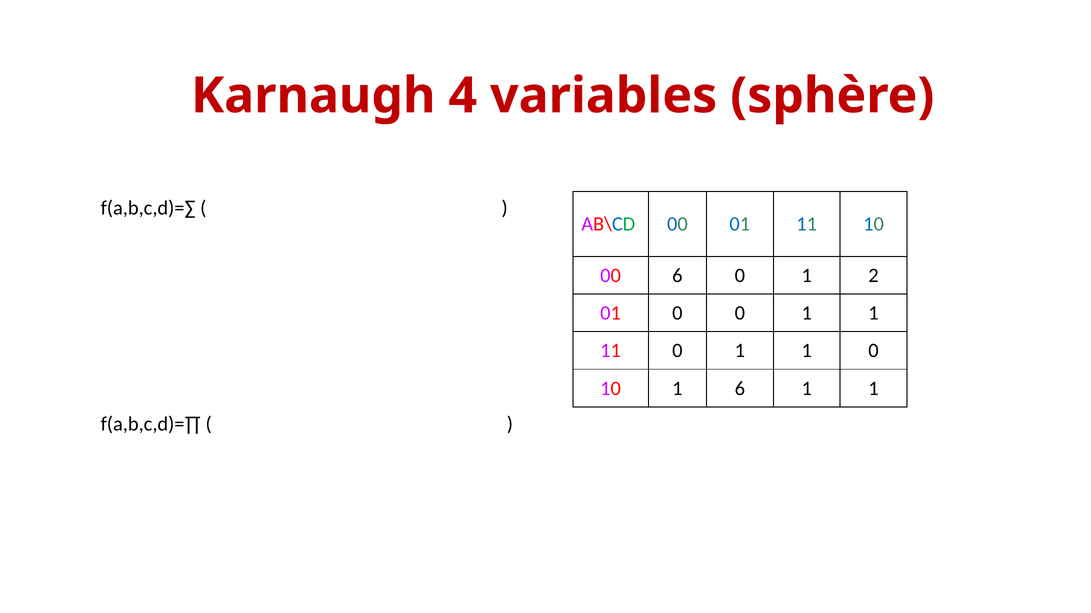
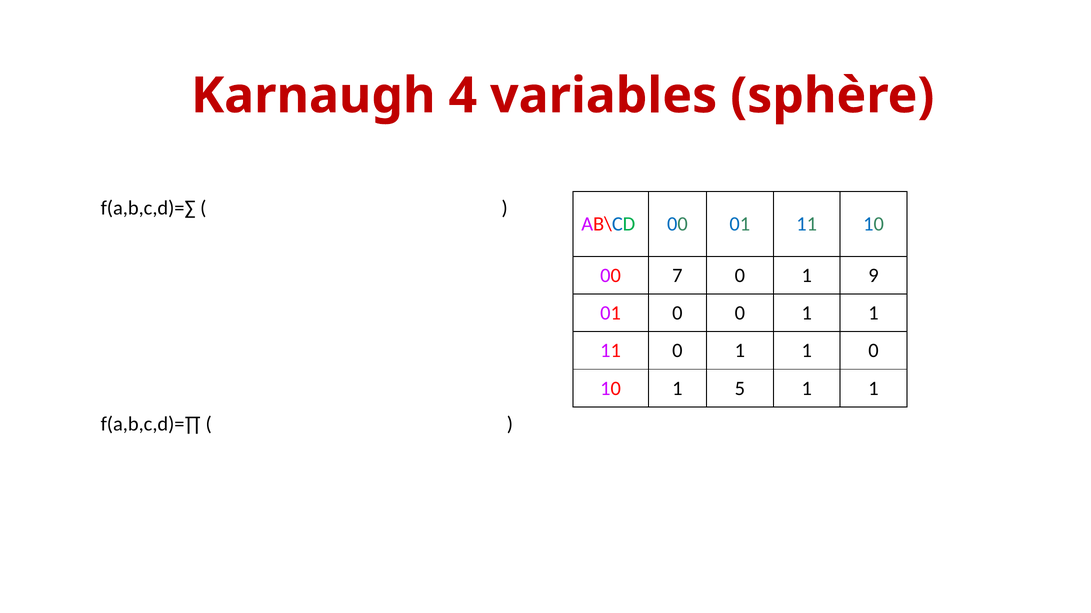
00 6: 6 -> 7 (677, 276)
2: 2 -> 9 (874, 276)
1 6: 6 -> 5 (740, 389)
